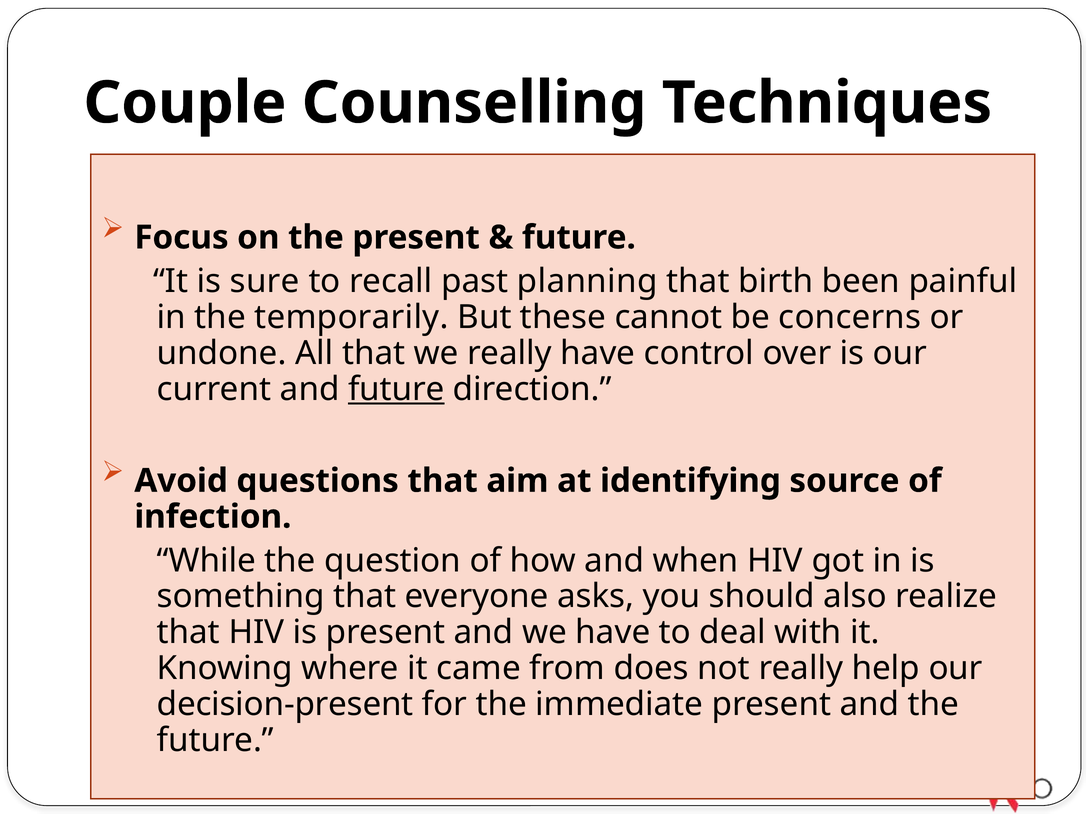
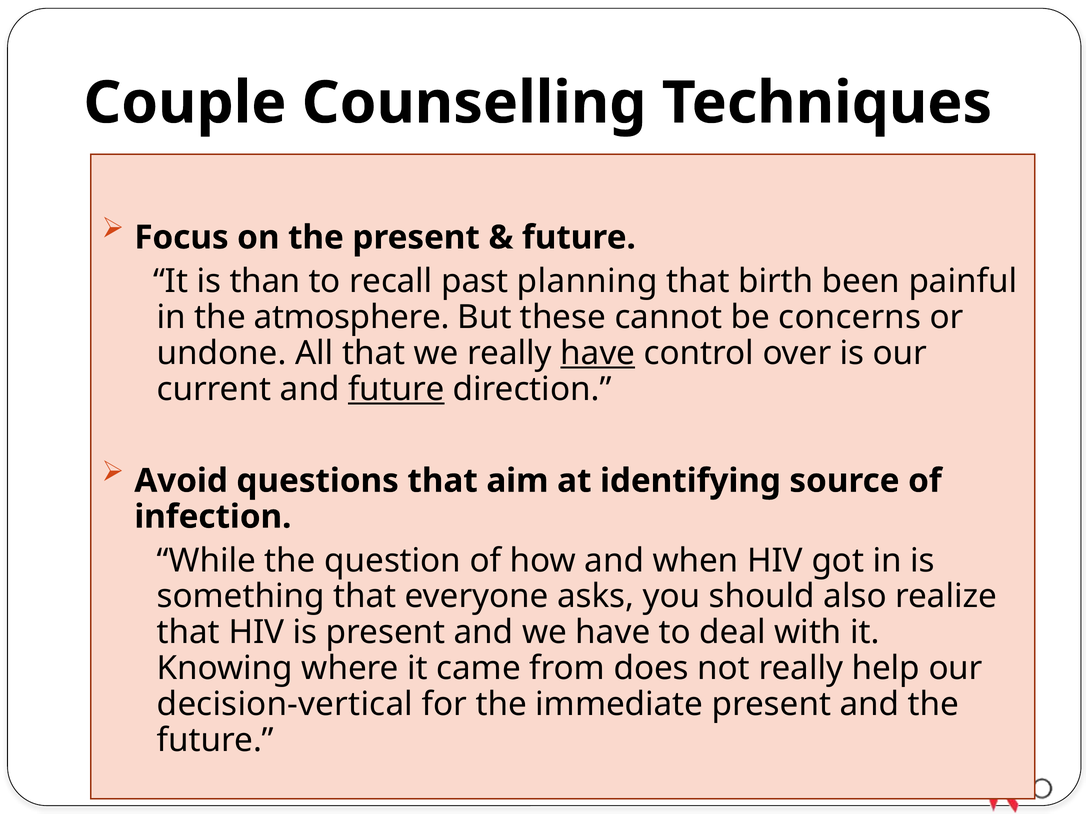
sure: sure -> than (265, 281)
temporarily: temporarily -> atmosphere (352, 317)
have underline: none -> present (598, 353)
decision-present: decision-present -> decision-vertical (285, 704)
